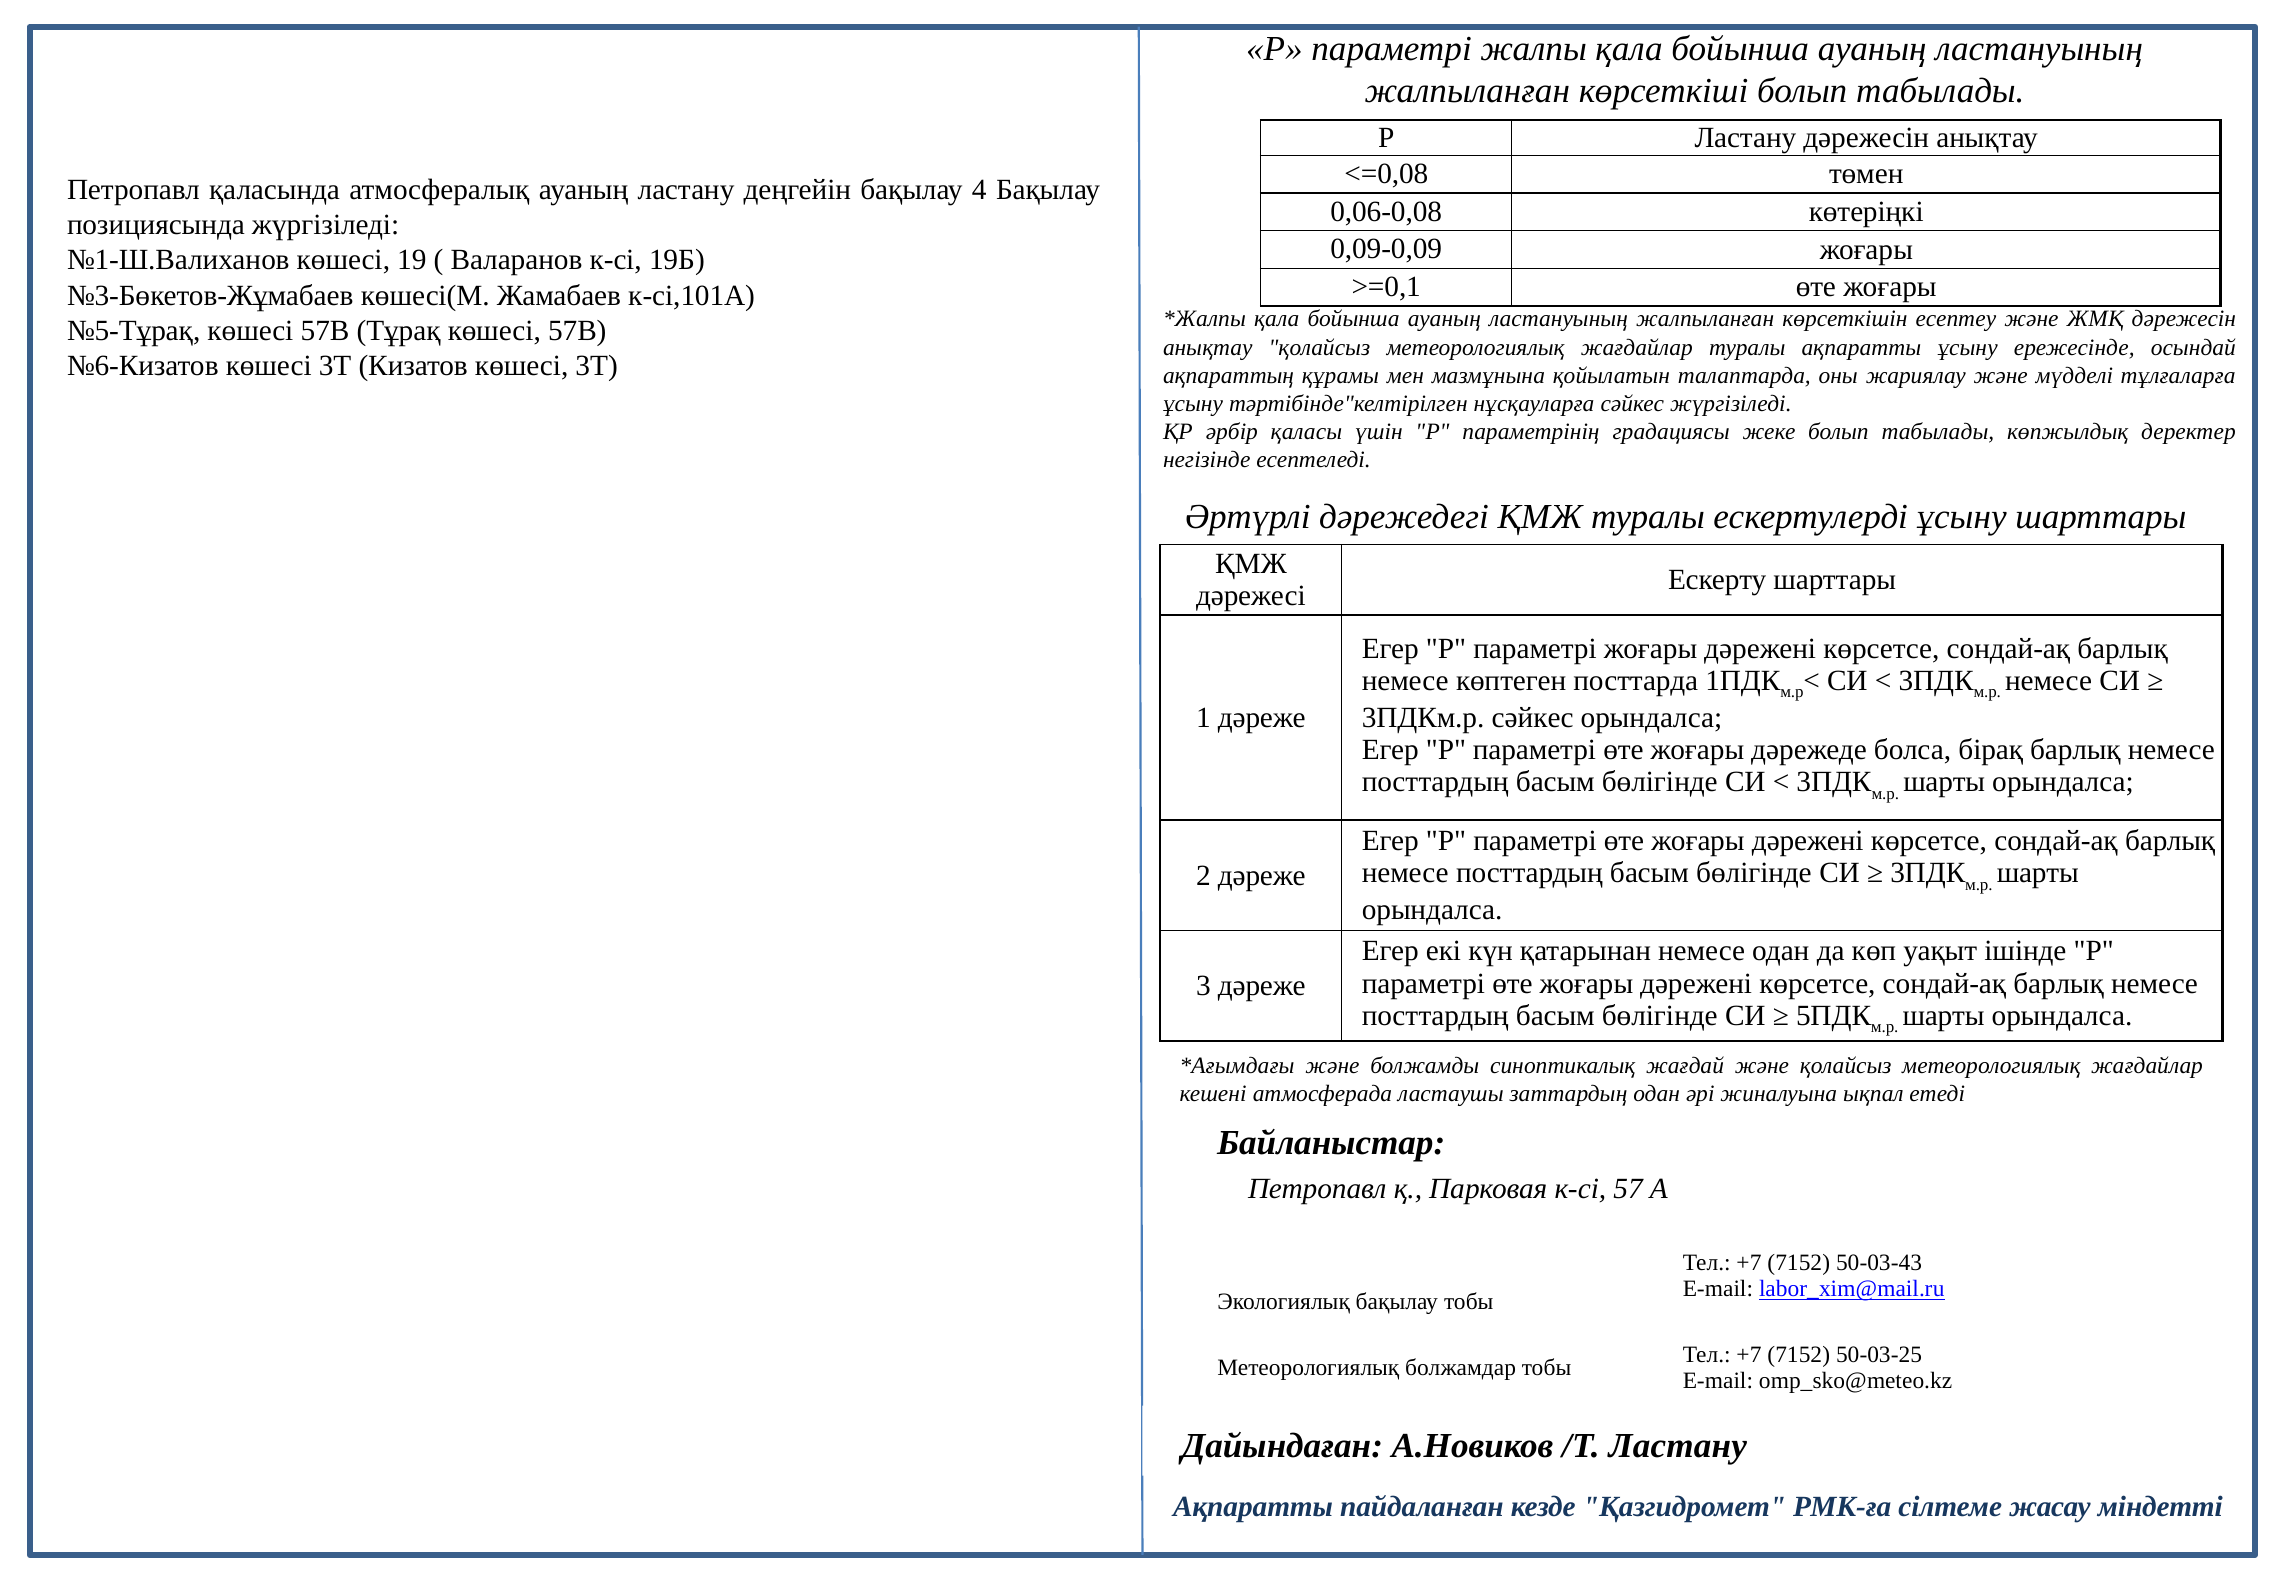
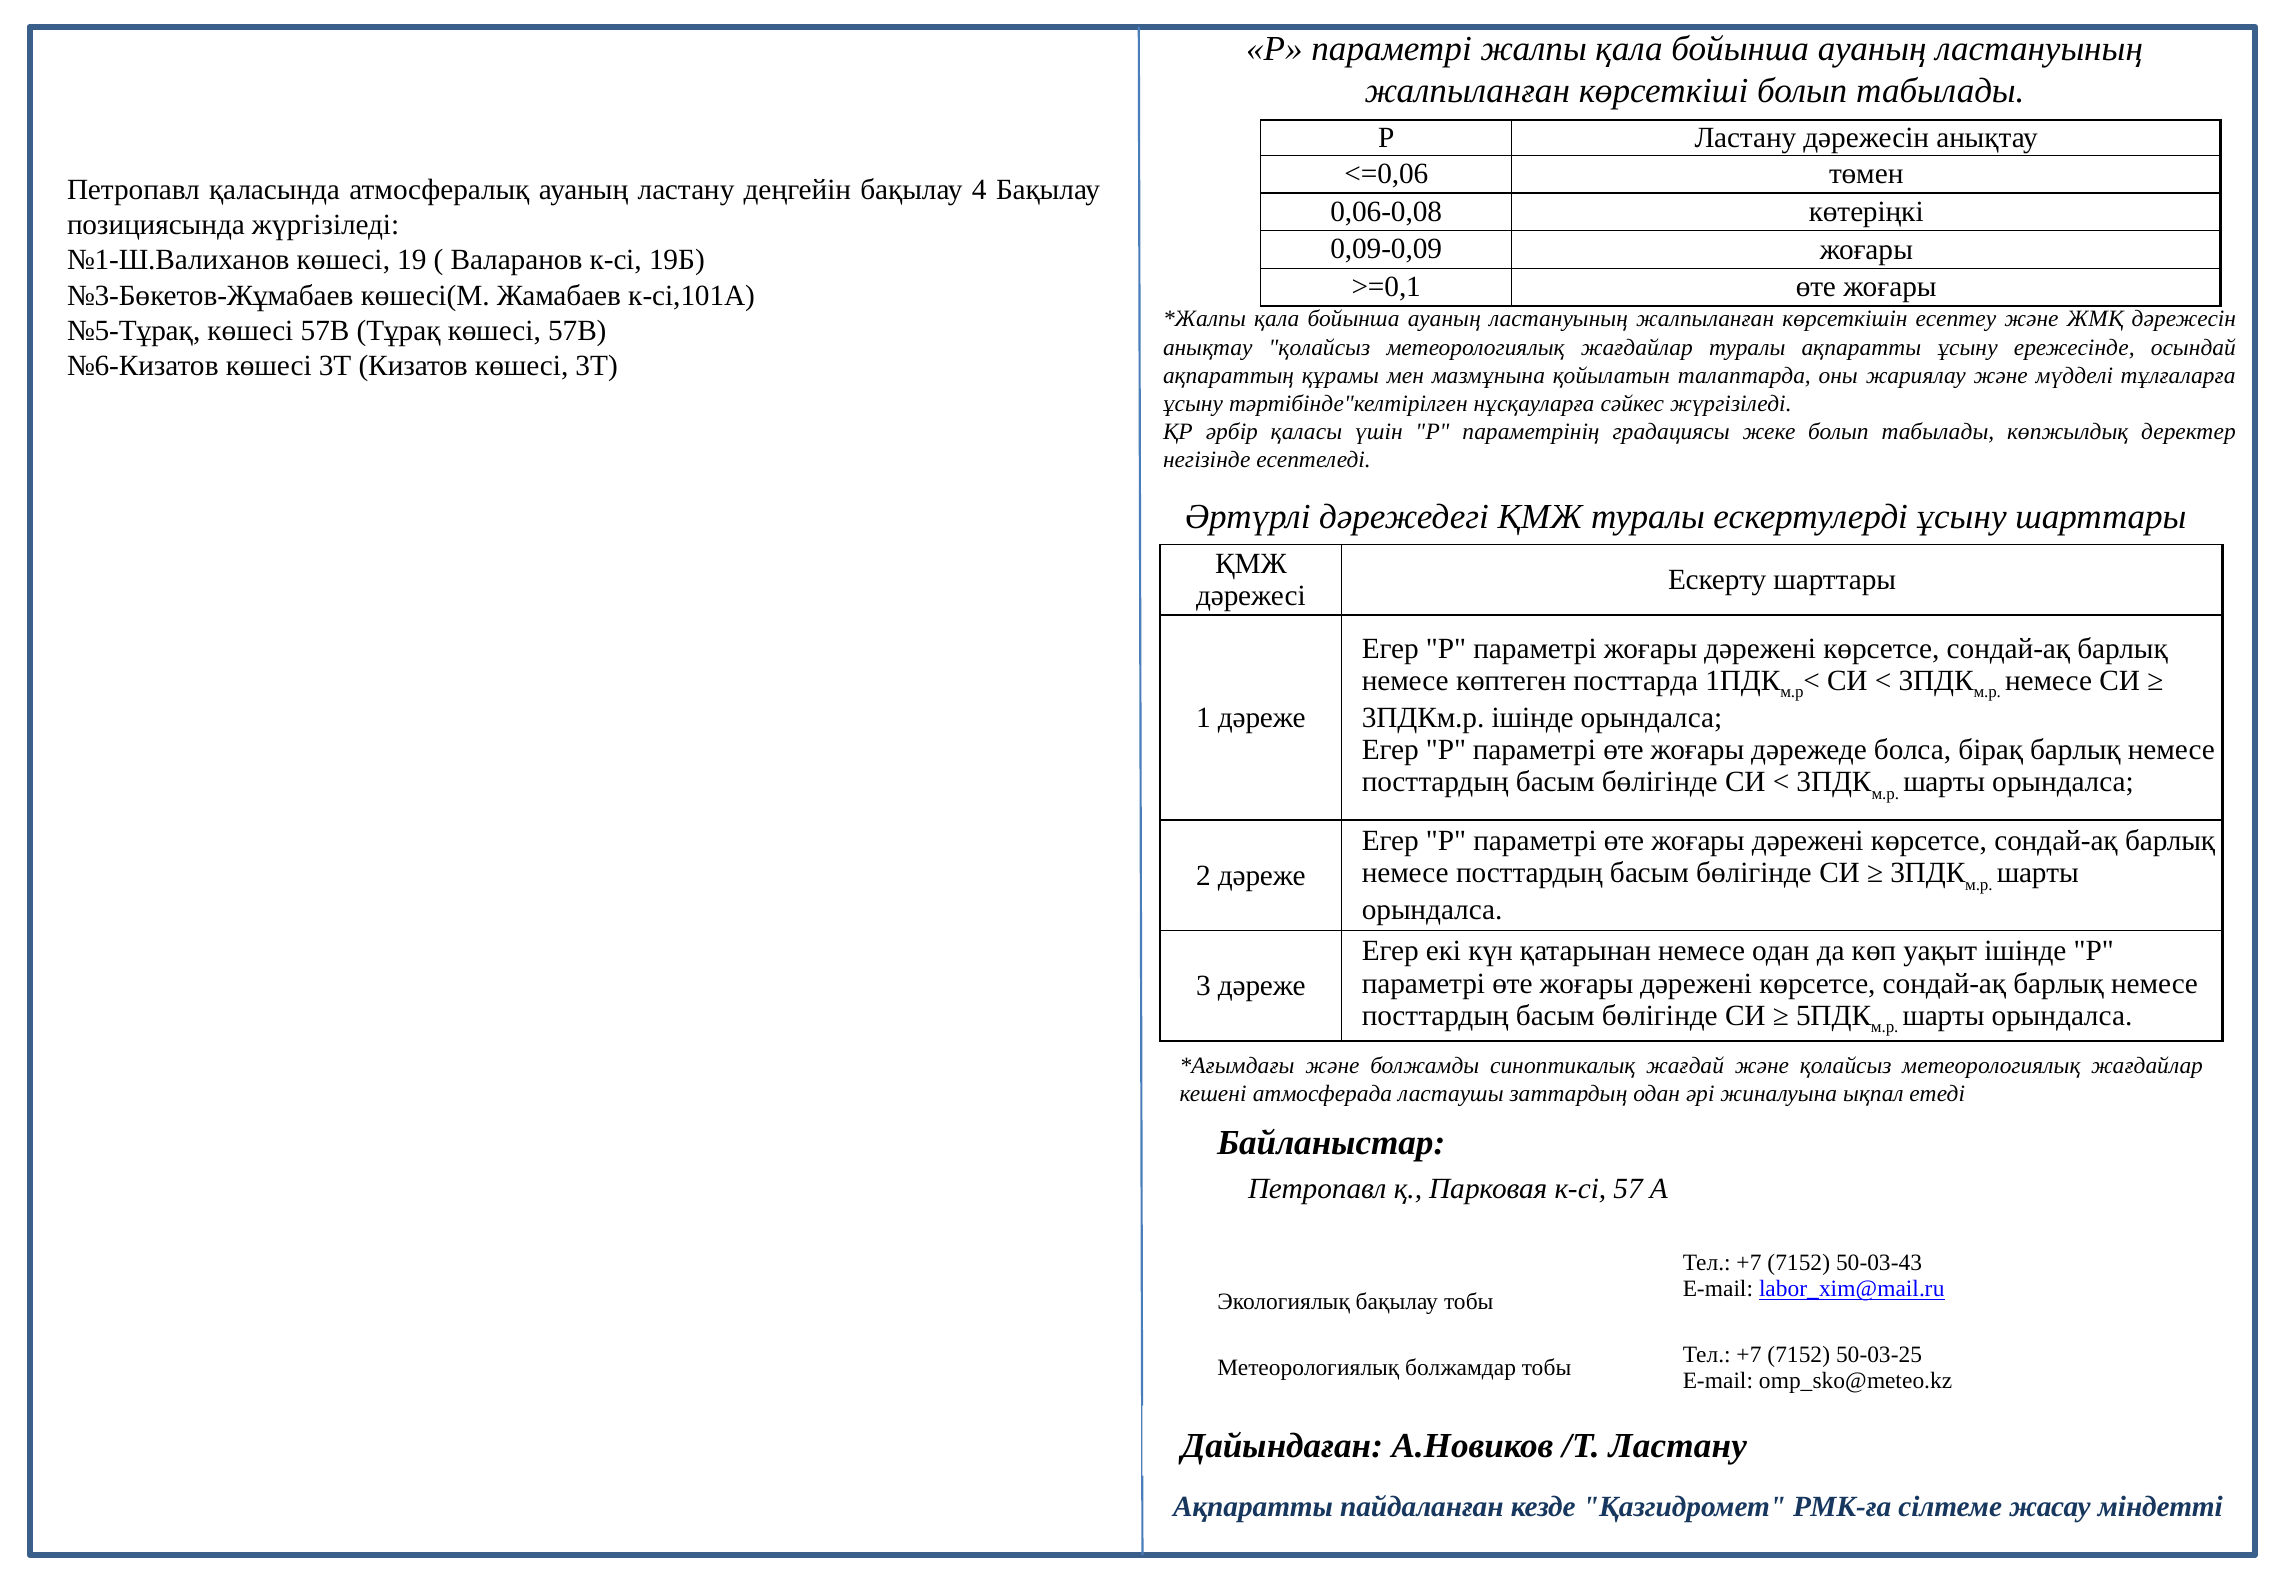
<=0,08: <=0,08 -> <=0,06 (1386, 174)
3ПДКм.р сәйкес: сәйкес -> ішінде (1533, 718)
